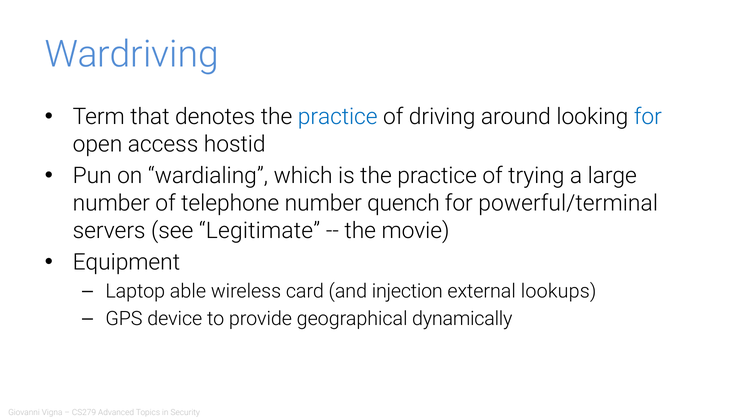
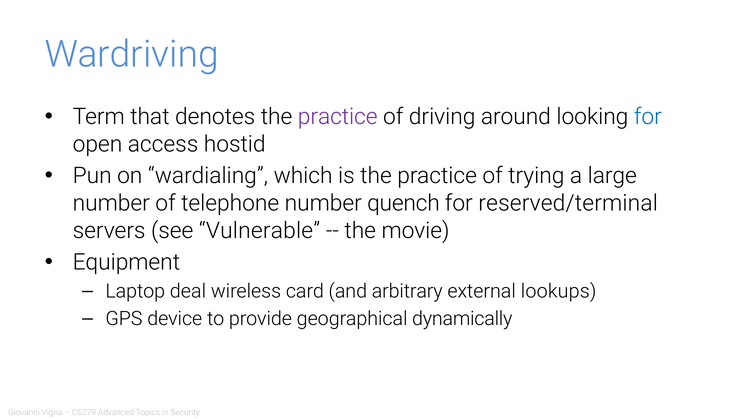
practice colour: blue -> purple (338, 117)
powerful/terminal: powerful/terminal -> reserved/terminal (568, 204)
Legitimate: Legitimate -> Vulnerable (260, 231)
able: able -> deal (188, 292)
injection: injection -> arbitrary (407, 292)
